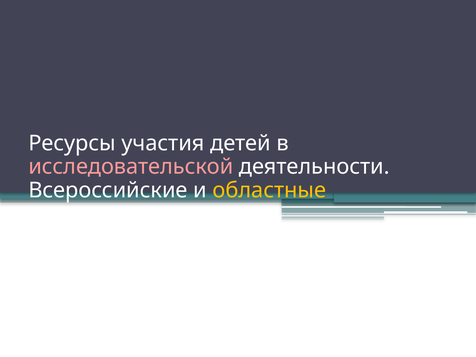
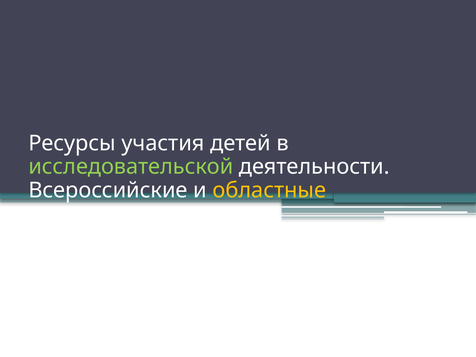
исследовательской colour: pink -> light green (131, 167)
